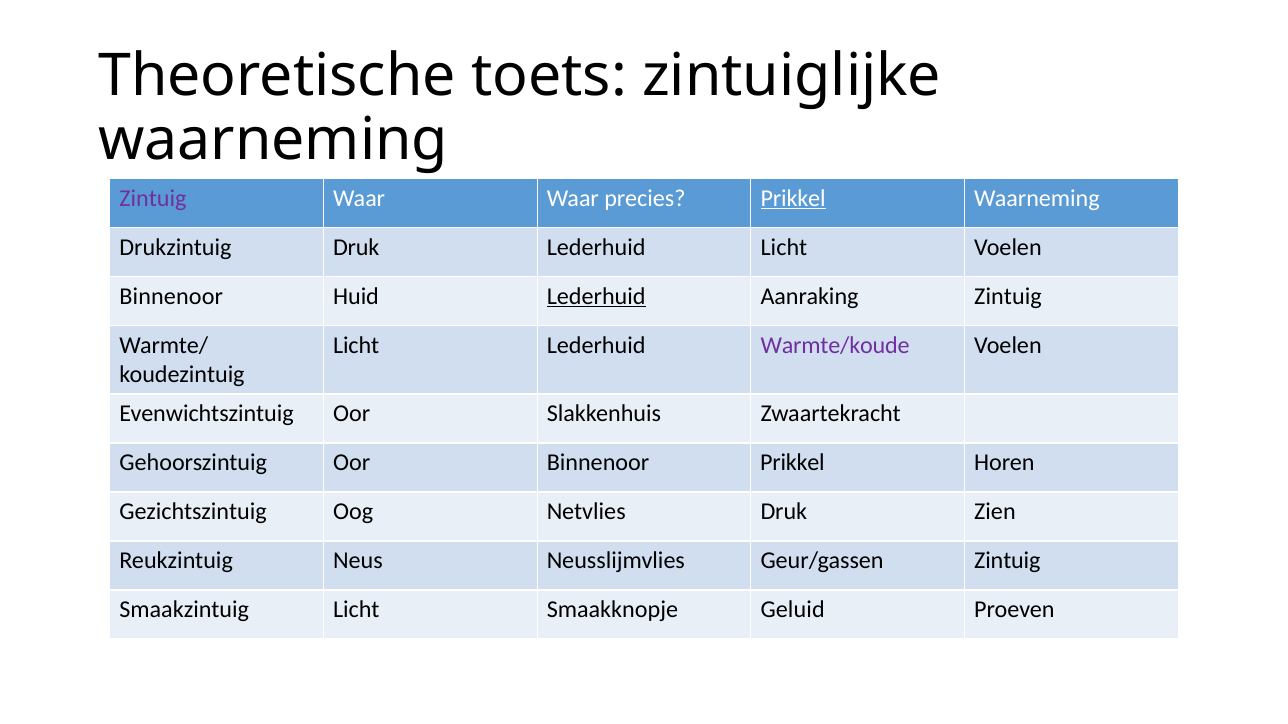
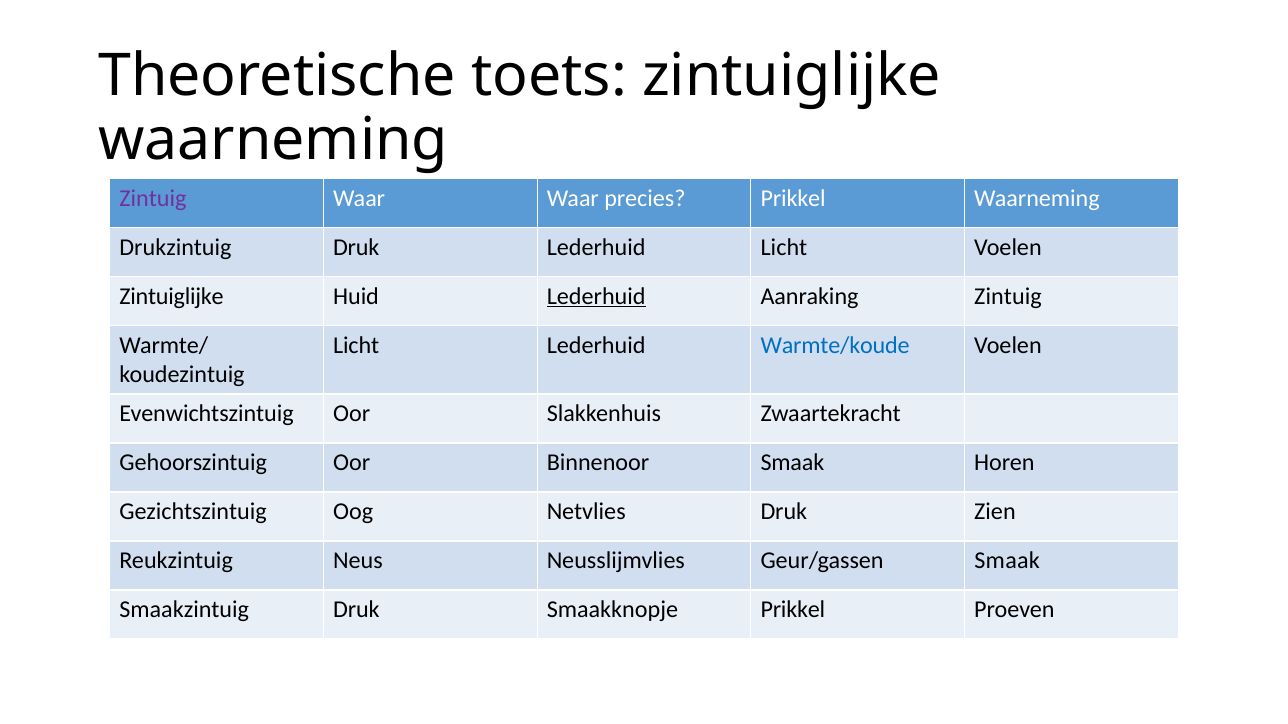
Prikkel underline: present -> none (793, 198)
Binnenoor: Binnenoor -> Zintuiglijke (171, 297)
Warmte/koude colour: purple -> blue (835, 346)
Binnenoor Prikkel: Prikkel -> Smaak (792, 463)
Geur/gassen Zintuig: Zintuig -> Smaak (1007, 561)
Smaakzintuig Licht: Licht -> Druk (356, 610)
Smaakknopje Geluid: Geluid -> Prikkel (793, 610)
